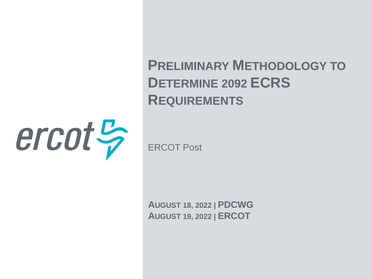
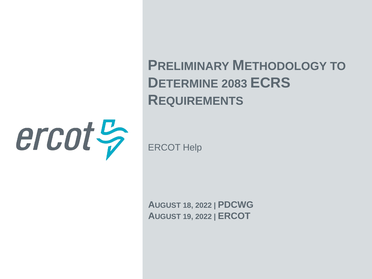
2092: 2092 -> 2083 (234, 84)
Post: Post -> Help (192, 148)
